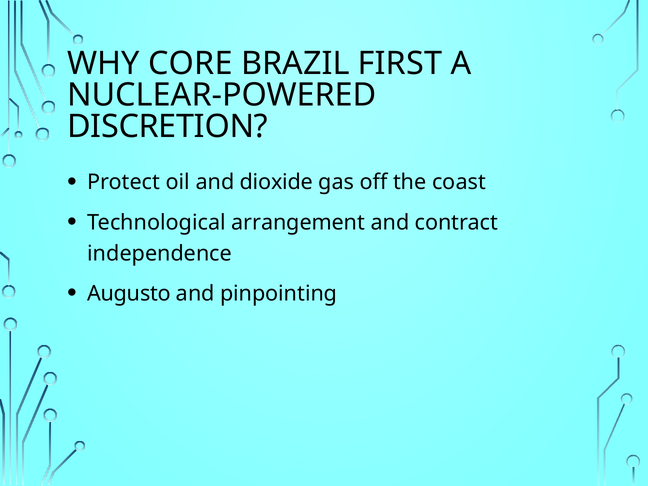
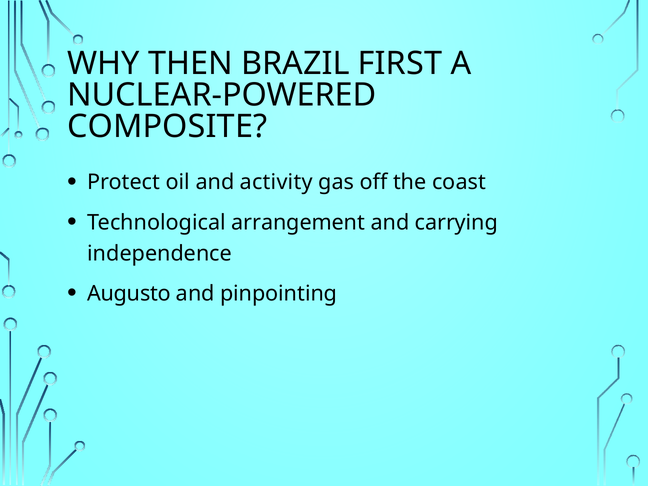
CORE: CORE -> THEN (190, 63)
DISCRETION: DISCRETION -> COMPOSITE (167, 126)
dioxide: dioxide -> activity (276, 182)
contract: contract -> carrying (456, 222)
